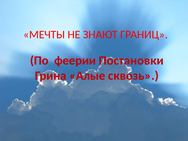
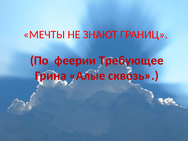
Постановки: Постановки -> Требующее (131, 61)
